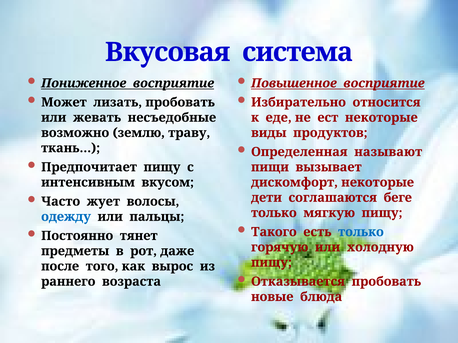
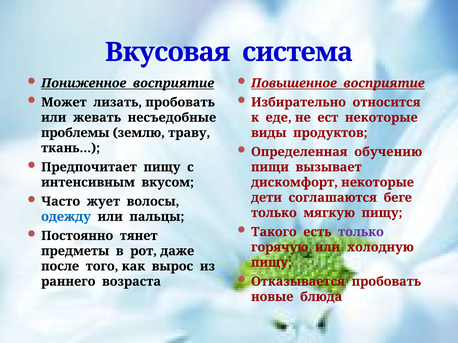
возможно: возможно -> проблемы (75, 133)
называют: называют -> обучению (388, 152)
только colour: blue -> purple (361, 232)
